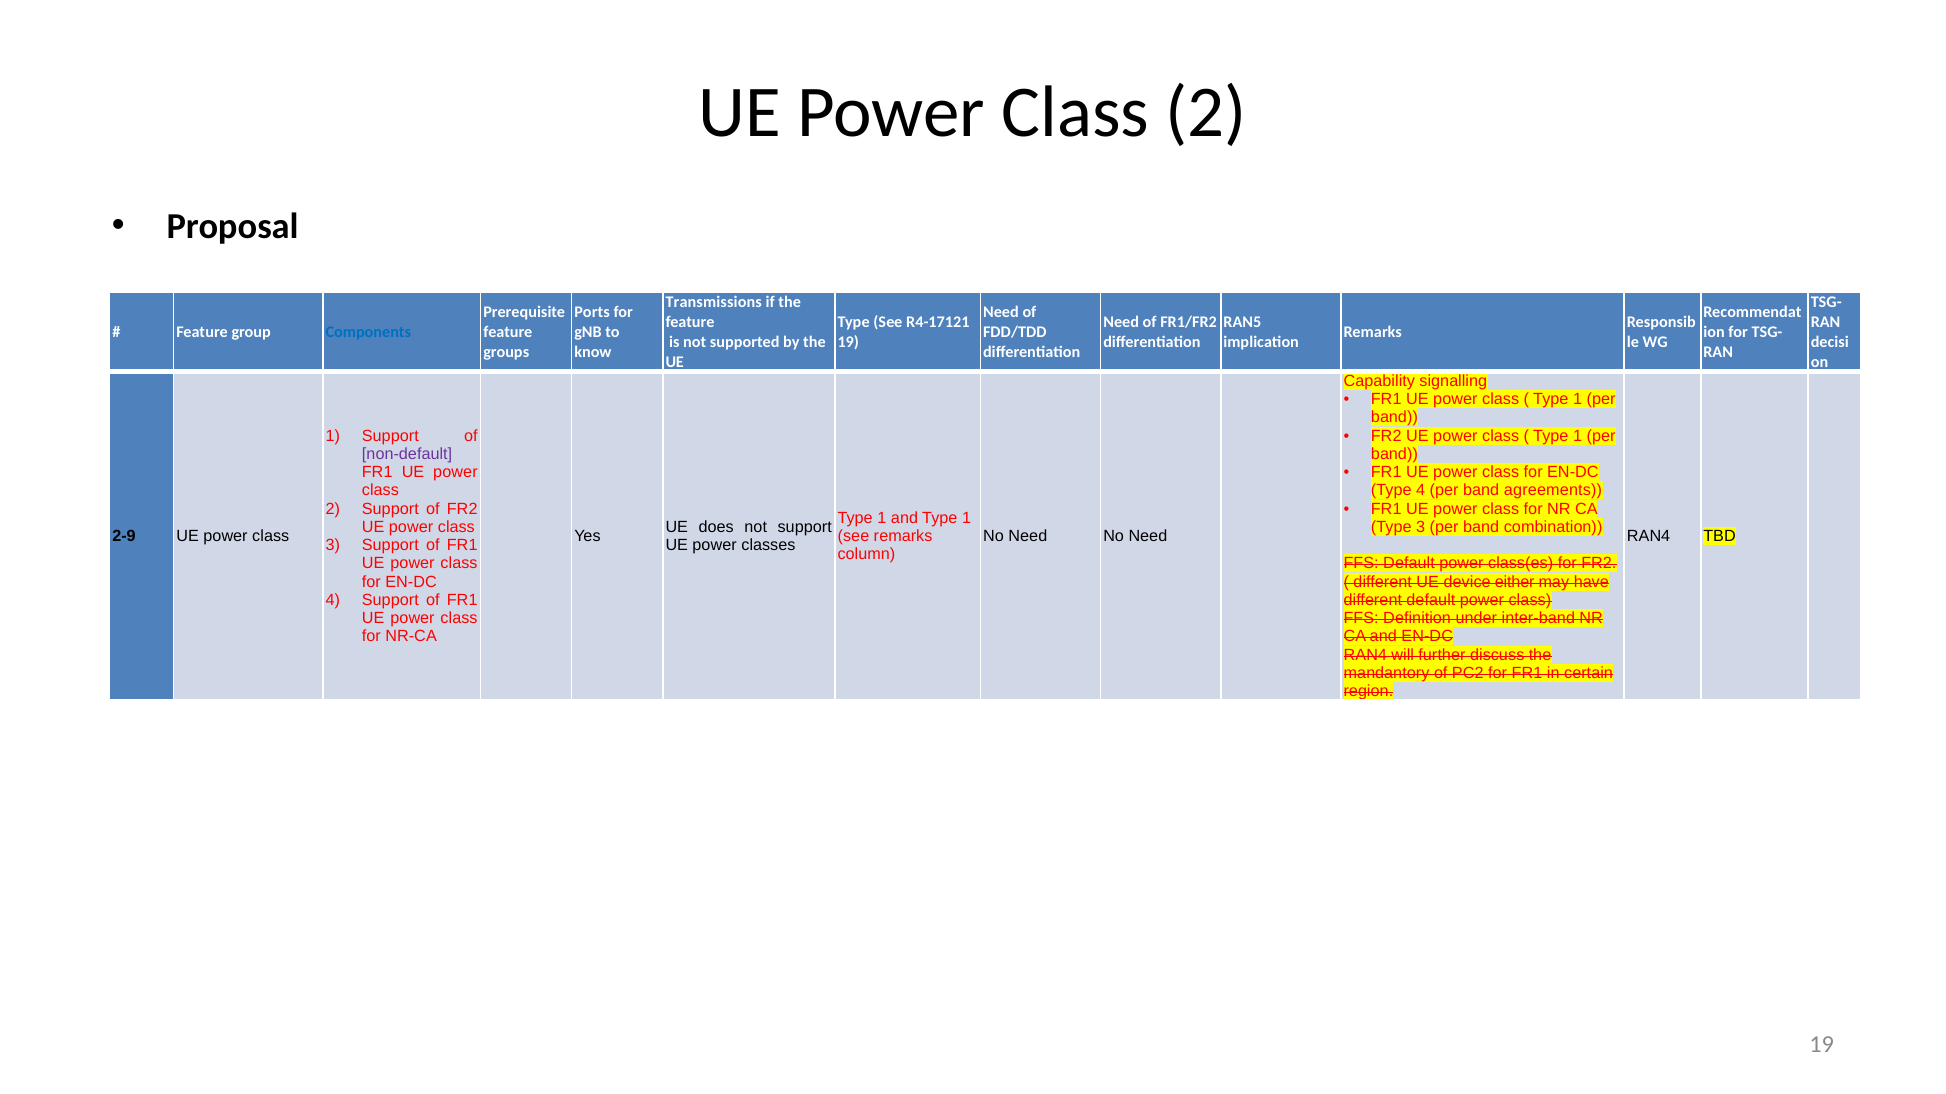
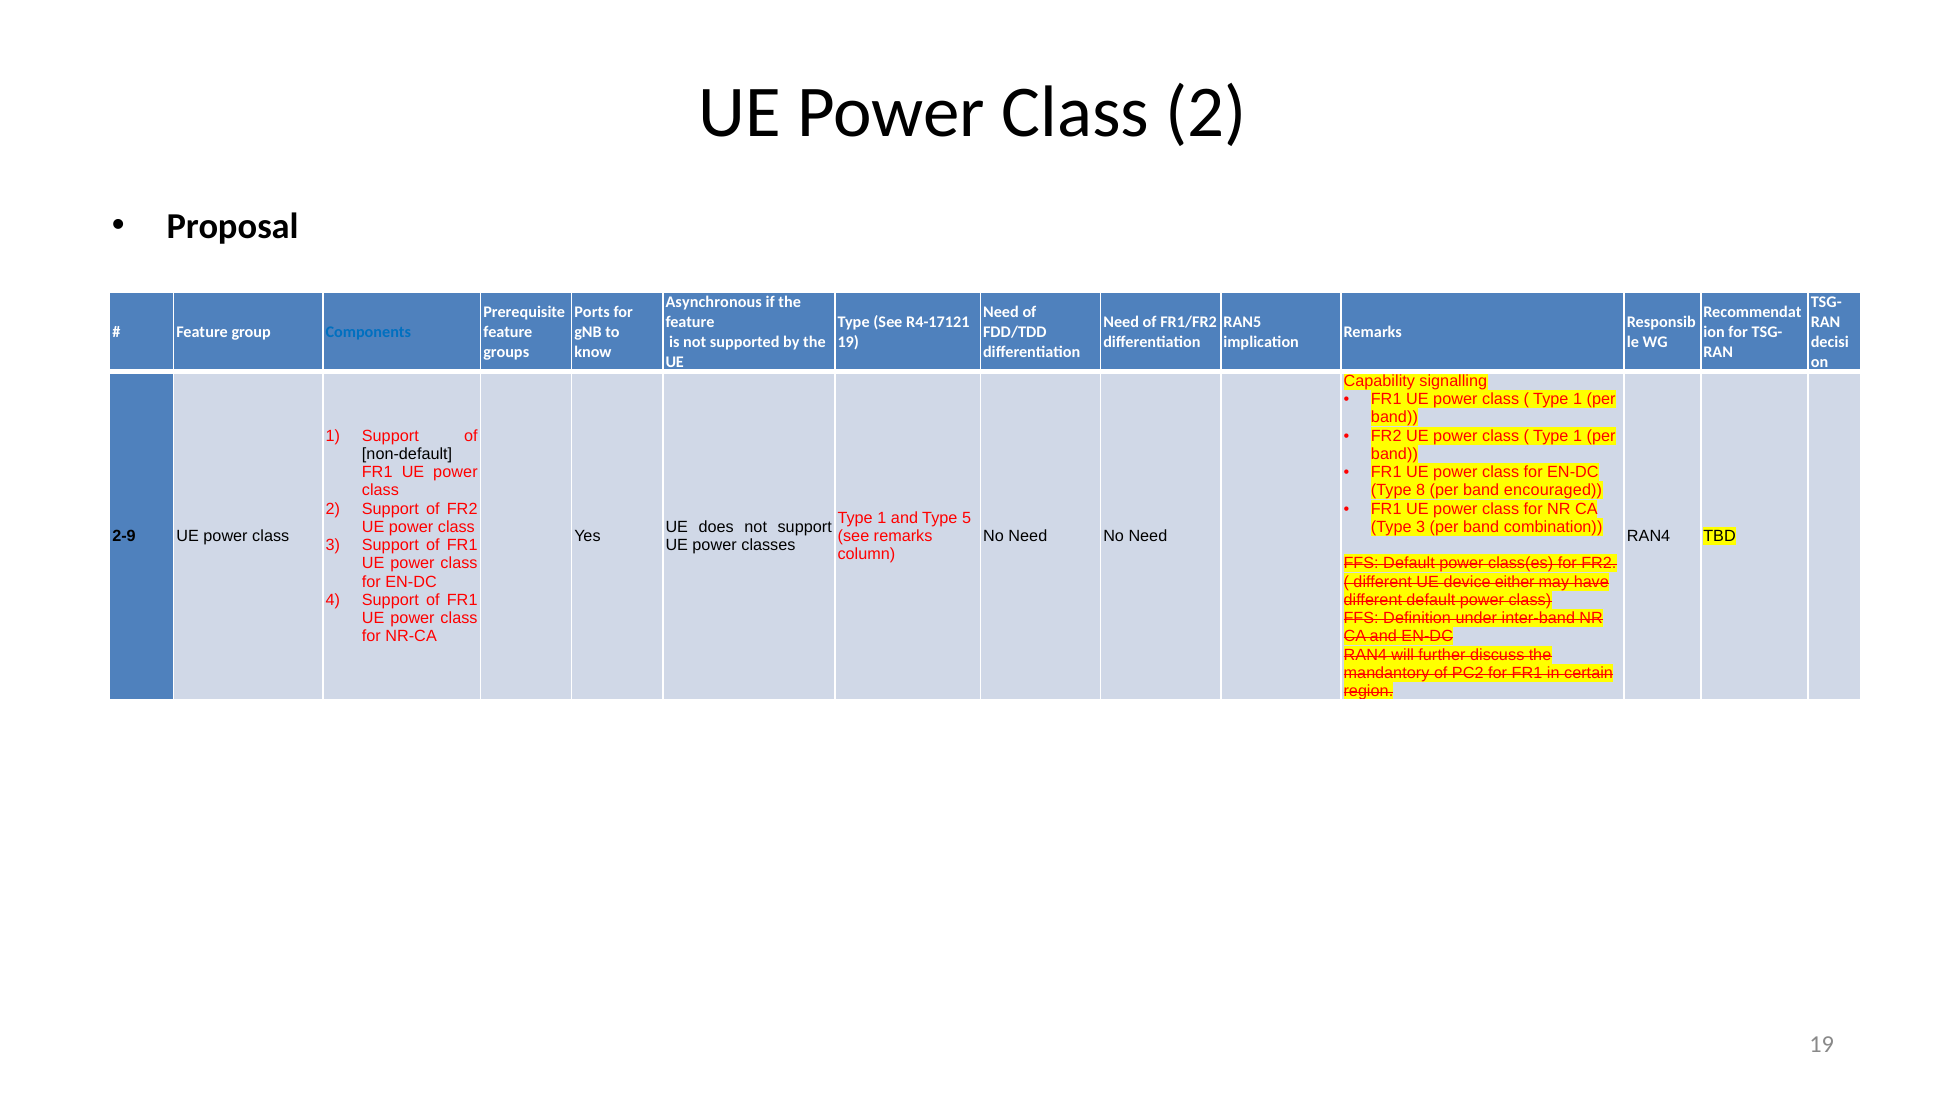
Transmissions: Transmissions -> Asynchronous (714, 302)
non-default colour: purple -> black (407, 454)
Type 4: 4 -> 8 (1421, 491)
agreements: agreements -> encouraged (1553, 491)
and Type 1: 1 -> 5 (967, 518)
